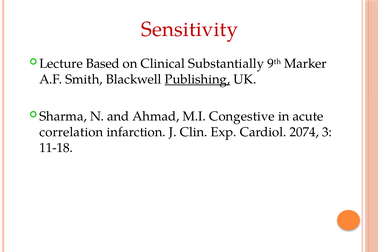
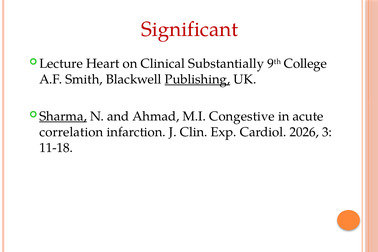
Sensitivity: Sensitivity -> Significant (190, 29)
Based: Based -> Heart (103, 64)
Marker: Marker -> College (305, 64)
Sharma underline: none -> present (63, 116)
2074: 2074 -> 2026 (304, 132)
